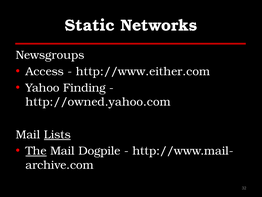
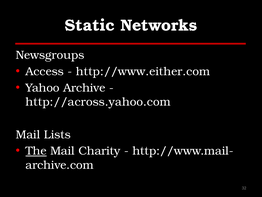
Finding: Finding -> Archive (84, 88)
http://owned.yahoo.com: http://owned.yahoo.com -> http://across.yahoo.com (98, 102)
Lists underline: present -> none (57, 134)
Dogpile: Dogpile -> Charity (99, 151)
